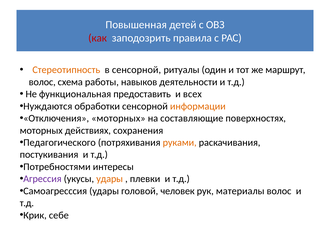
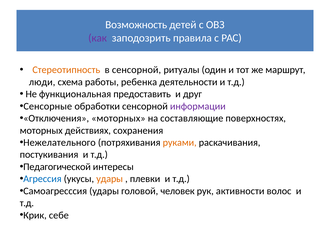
Повышенная: Повышенная -> Возможность (136, 25)
как colour: red -> purple (98, 38)
волос: волос -> люди (42, 82)
навыков: навыков -> ребенка (139, 82)
всех: всех -> друг (192, 94)
Нуждаются: Нуждаются -> Сенсорные (48, 106)
информации colour: orange -> purple (198, 106)
Педагогического: Педагогического -> Нежелательного (59, 142)
Потребностями: Потребностями -> Педагогической (57, 166)
Агрессия colour: purple -> blue (42, 179)
материалы: материалы -> активности (240, 191)
